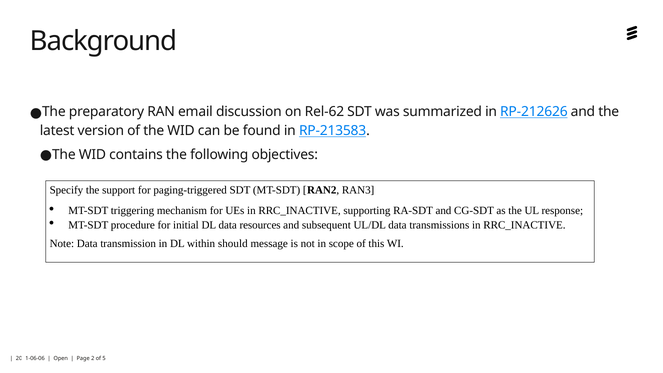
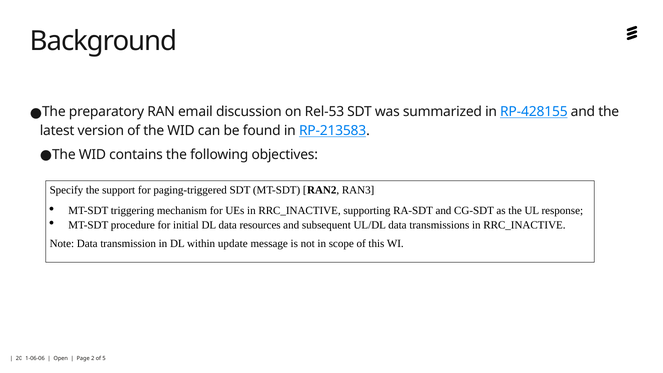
Rel-62: Rel-62 -> Rel-53 (324, 112)
RP-212626: RP-212626 -> RP-428155 (534, 112)
should: should -> update (233, 244)
